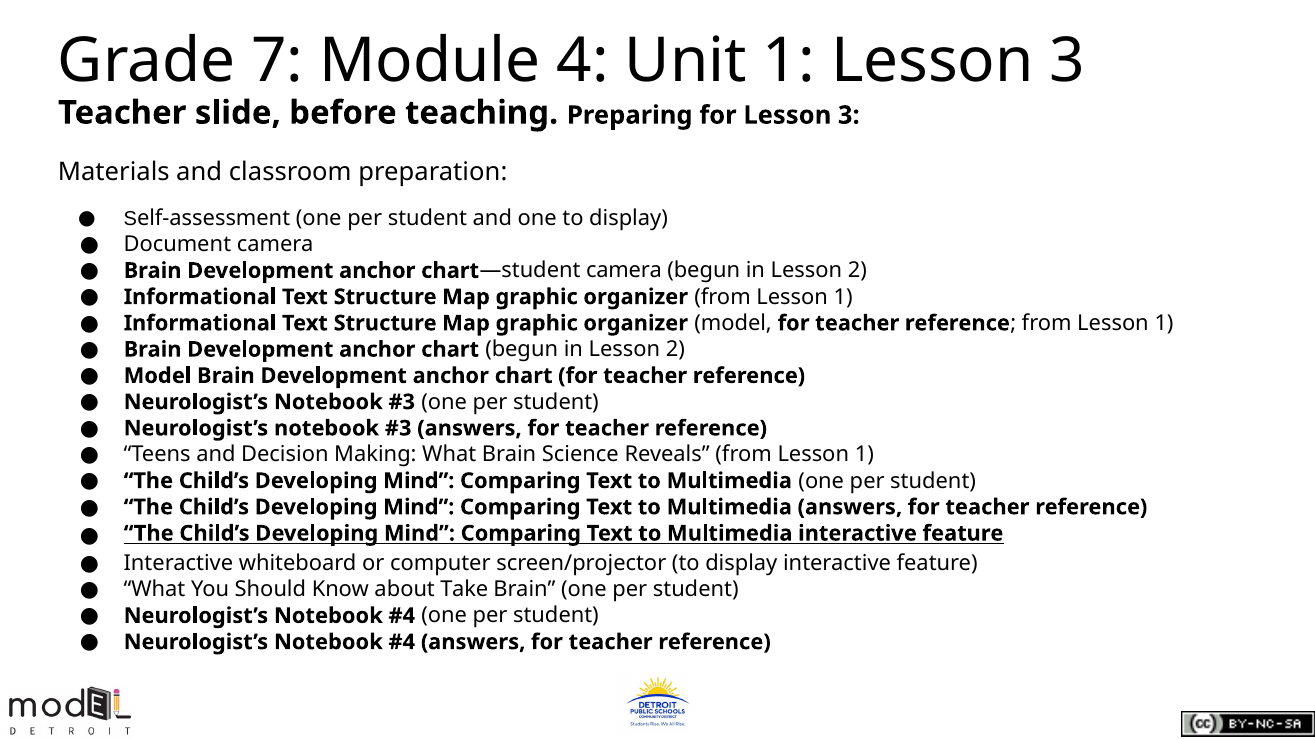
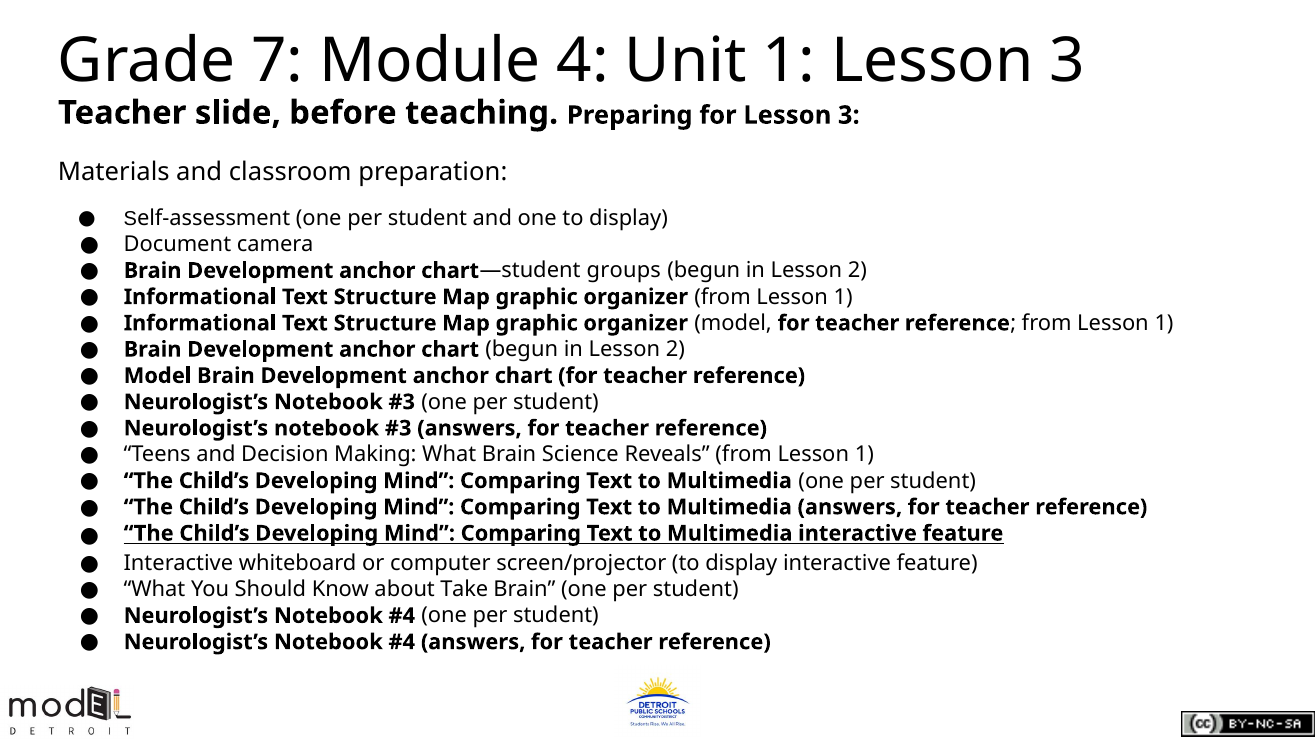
chart—student camera: camera -> groups (624, 271)
